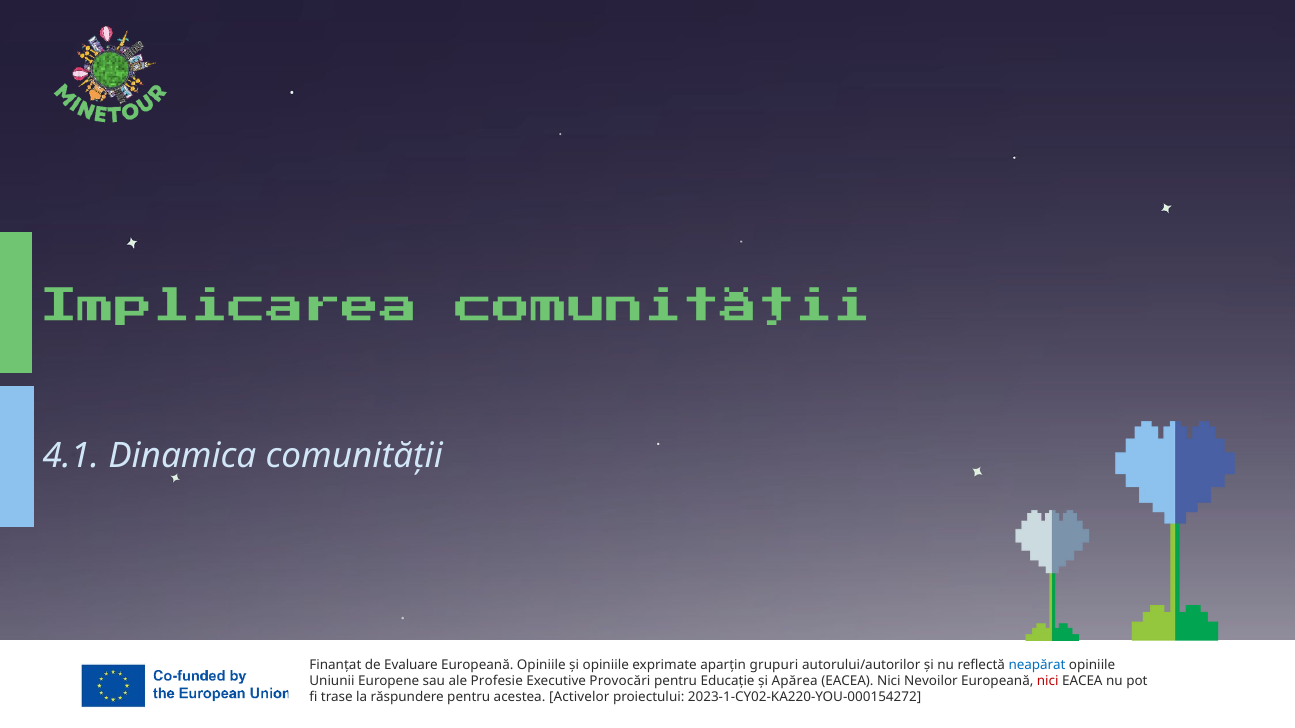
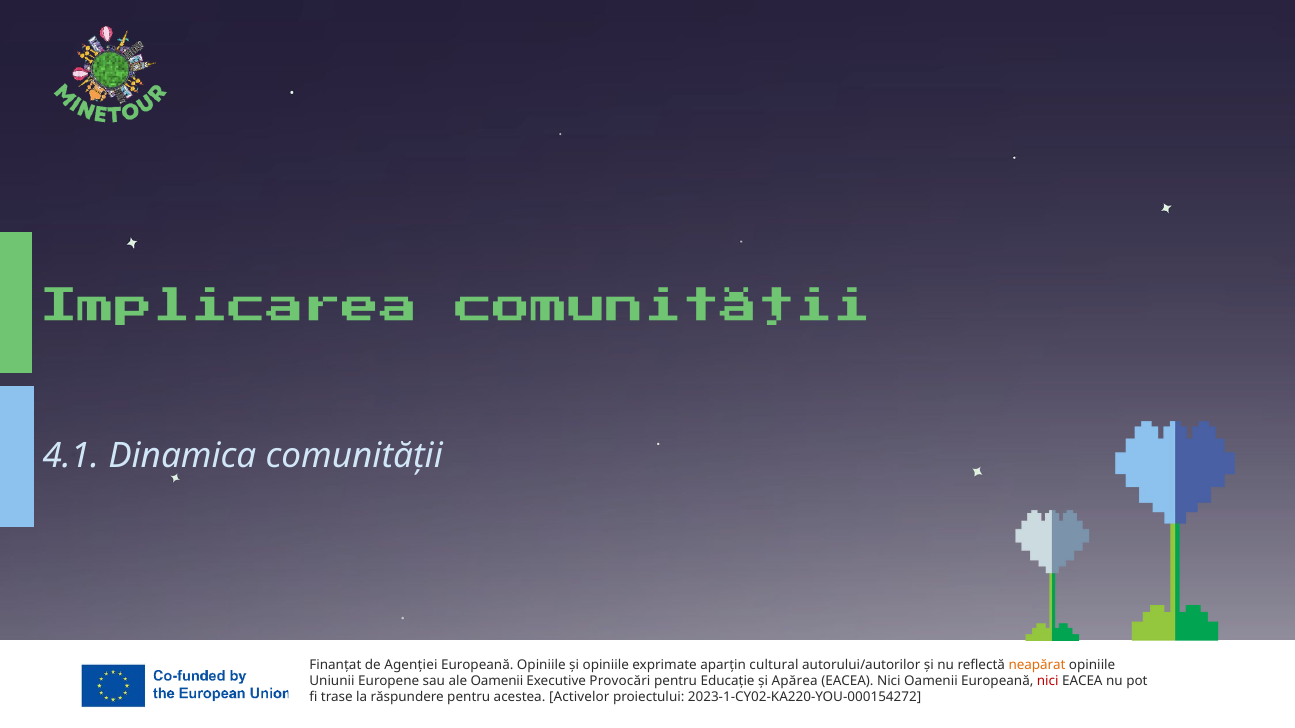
Evaluare: Evaluare -> Agenției (411, 665)
grupuri: grupuri -> cultural (774, 665)
neapărat colour: blue -> orange (1037, 665)
ale Profesie: Profesie -> Oamenii (497, 681)
Nici Nevoilor: Nevoilor -> Oamenii (931, 681)
